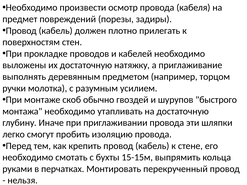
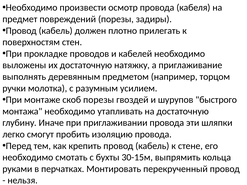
скоб обычно: обычно -> порезы (99, 100)
15-15м: 15-15м -> 30-15м (137, 158)
